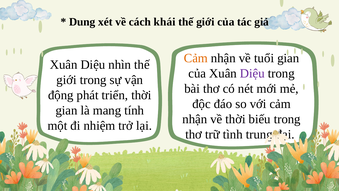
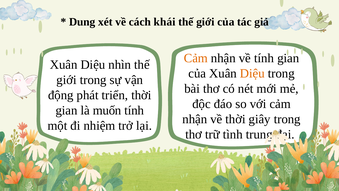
về tuổi: tuổi -> tính (264, 58)
Diệu colour: purple -> orange (252, 73)
mang: mang -> muốn (107, 110)
biếu: biếu -> giây (260, 119)
